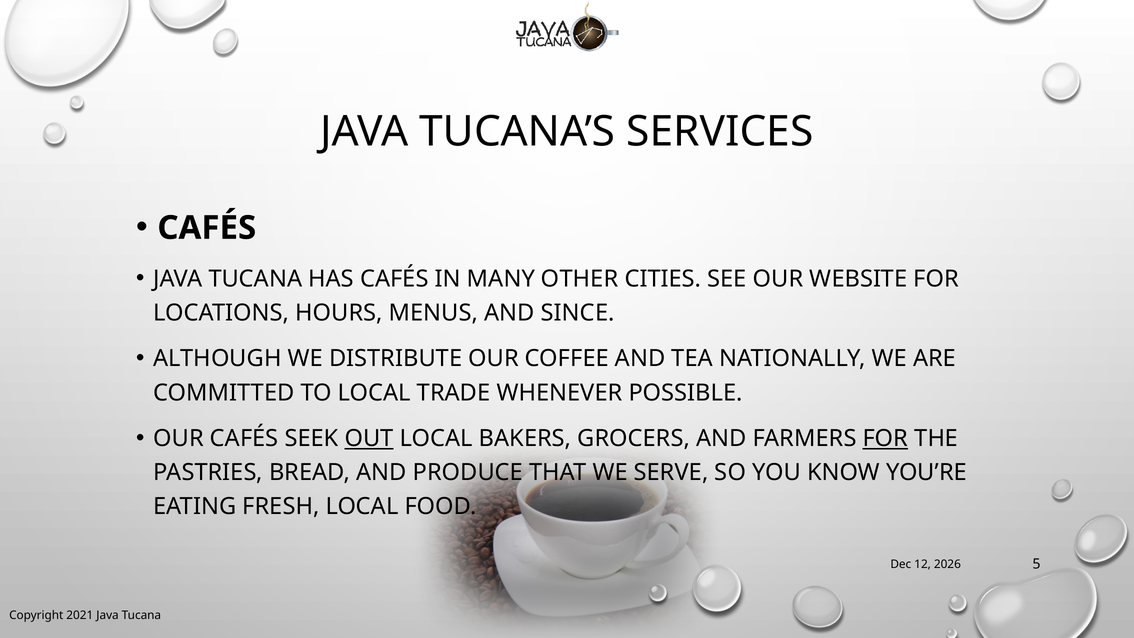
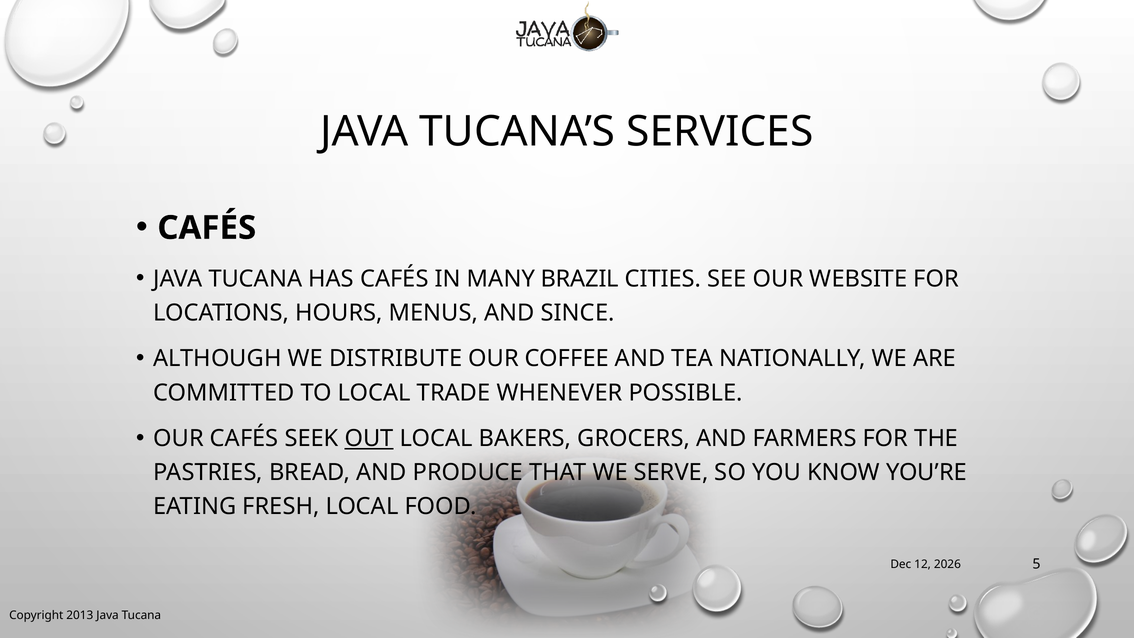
OTHER: OTHER -> BRAZIL (580, 279)
FOR underline: present -> none (885, 438)
2021: 2021 -> 2013 (80, 615)
